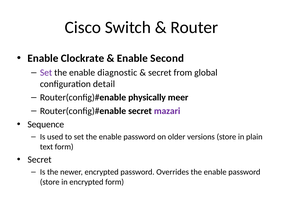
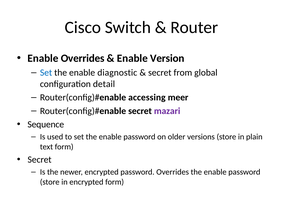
Enable Clockrate: Clockrate -> Overrides (83, 58)
Second: Second -> Version (167, 58)
Set colour: purple -> blue (46, 73)
physically: physically -> accessing (147, 98)
